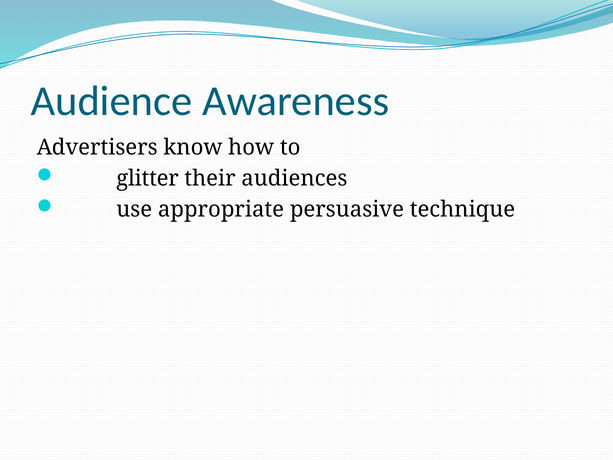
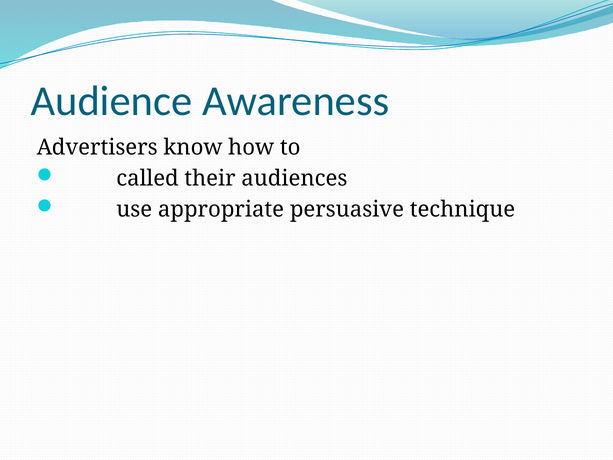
glitter: glitter -> called (148, 179)
